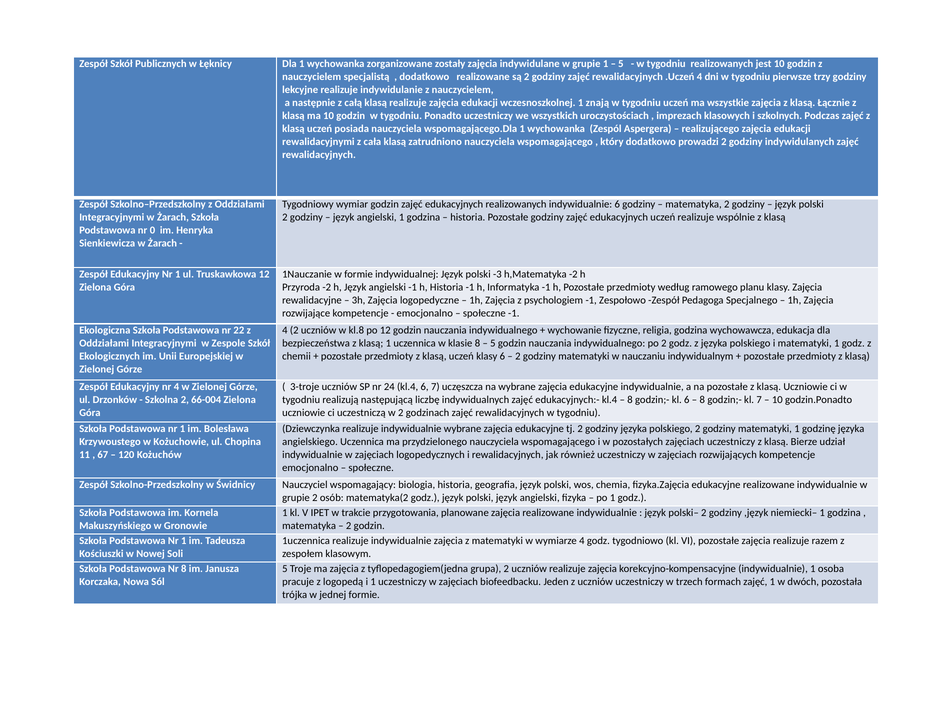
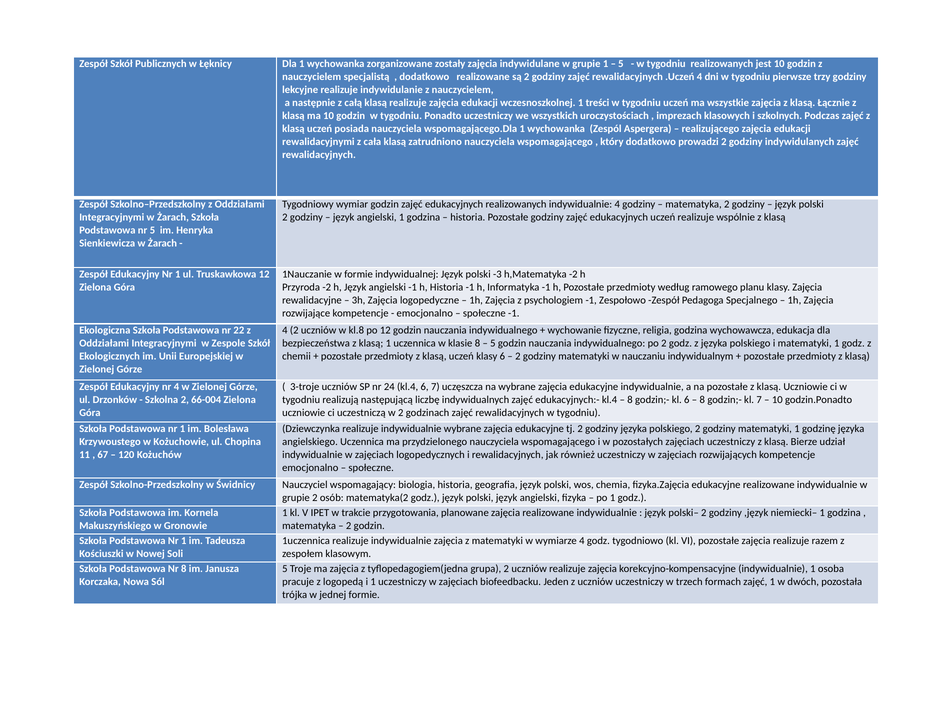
znają: znają -> treści (597, 103)
indywidualnie 6: 6 -> 4 (617, 204)
nr 0: 0 -> 5 (152, 230)
